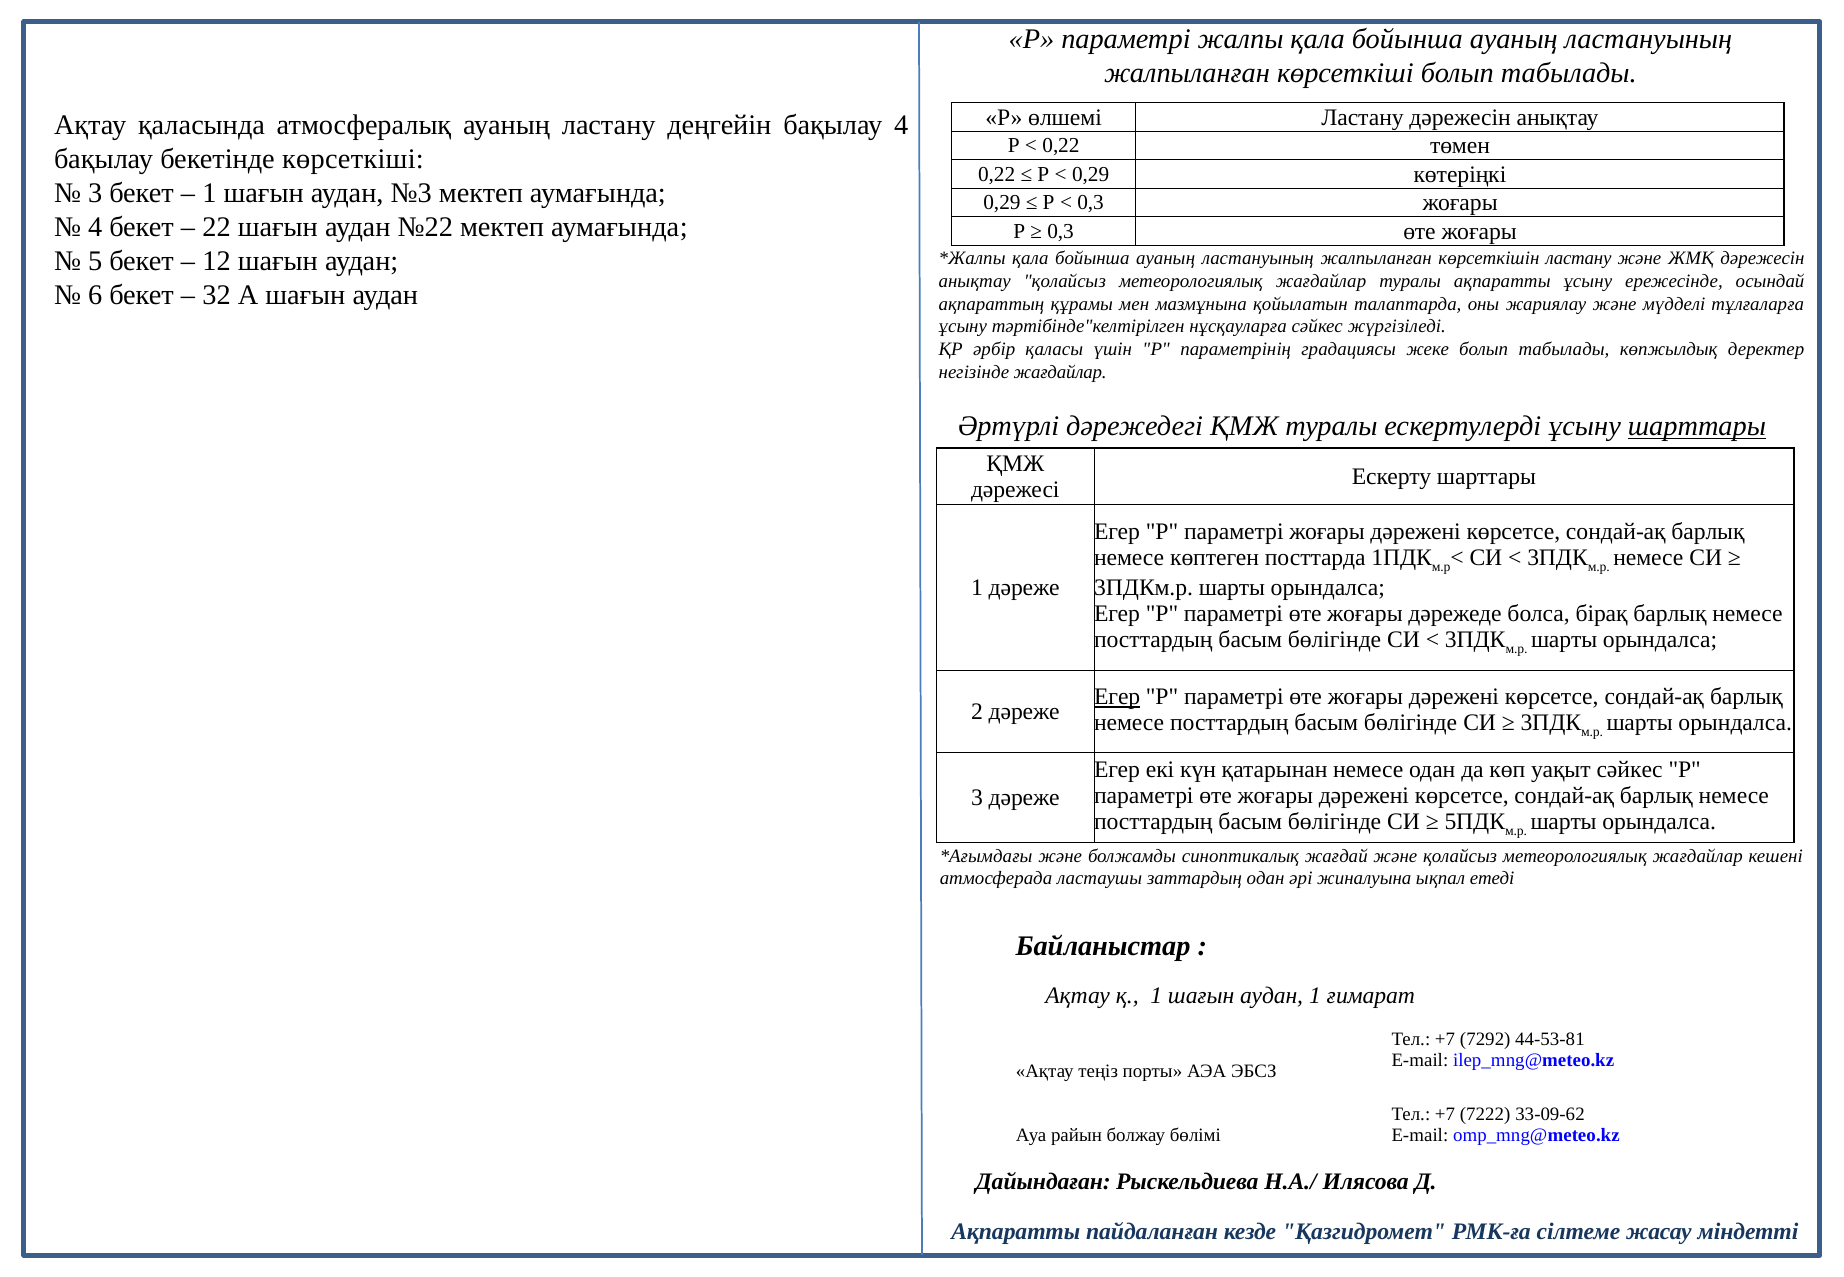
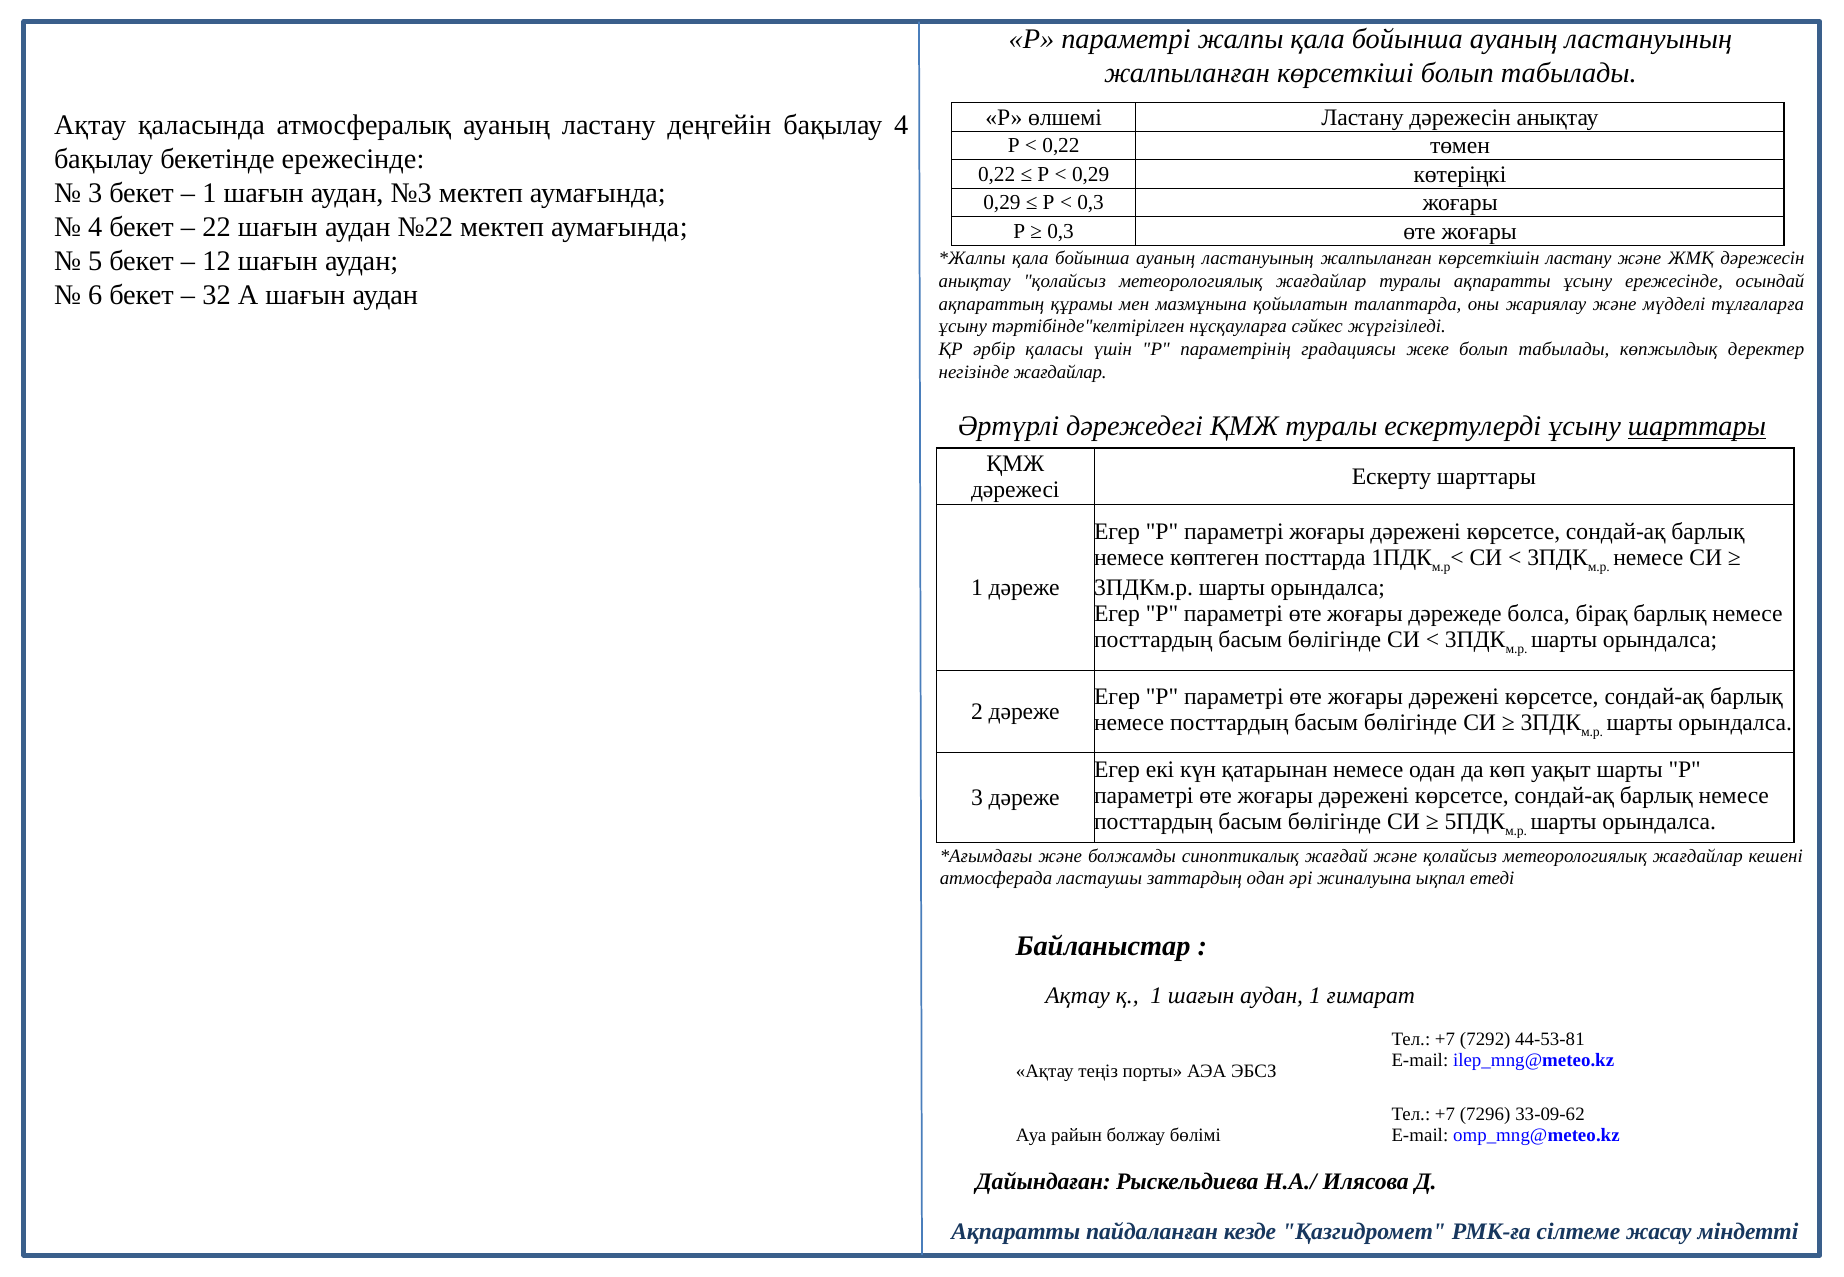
бекетінде көрсеткіші: көрсеткіші -> ережесінде (353, 159)
Егер underline: present -> none (1117, 697)
уақыт сәйкес: сәйкес -> шарты (1630, 769)
7222: 7222 -> 7296 (1485, 1114)
